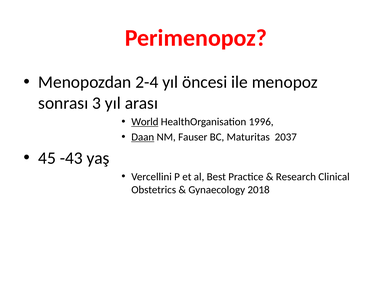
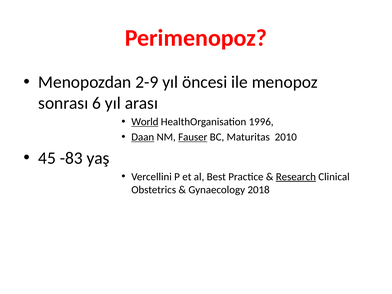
2-4: 2-4 -> 2-9 (147, 82)
3: 3 -> 6 (97, 103)
Fauser underline: none -> present (193, 137)
2037: 2037 -> 2010 (286, 137)
-43: -43 -> -83 (71, 158)
Research underline: none -> present (296, 177)
